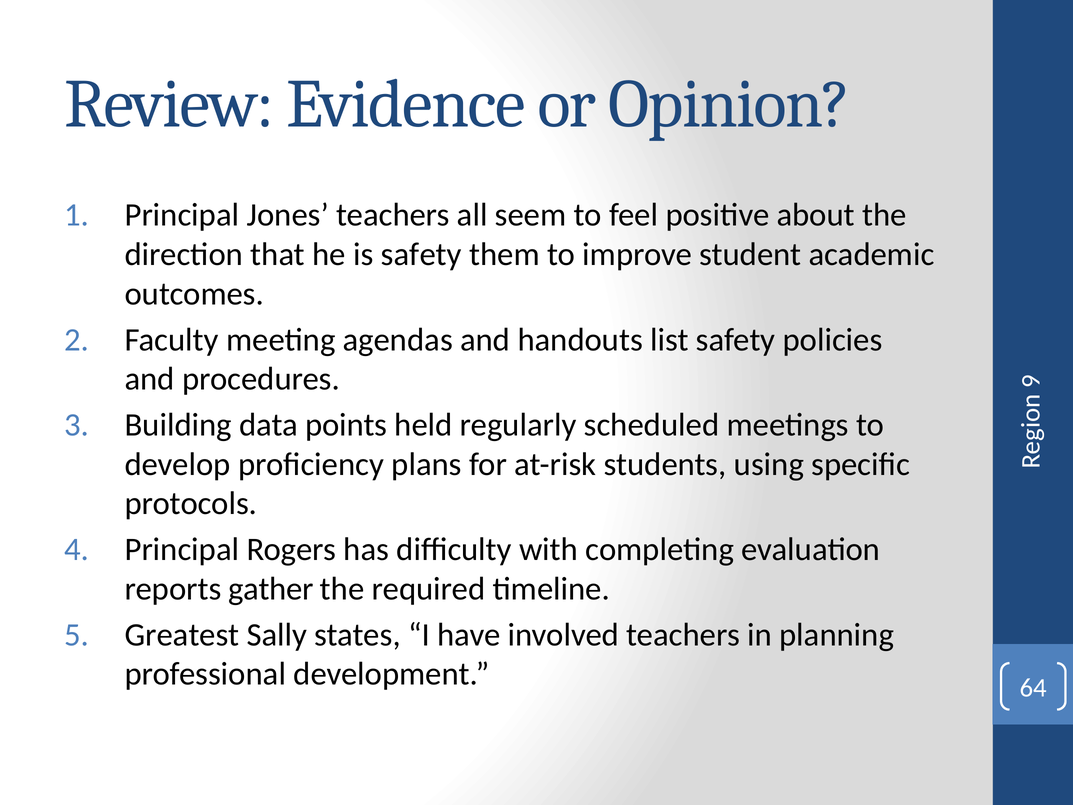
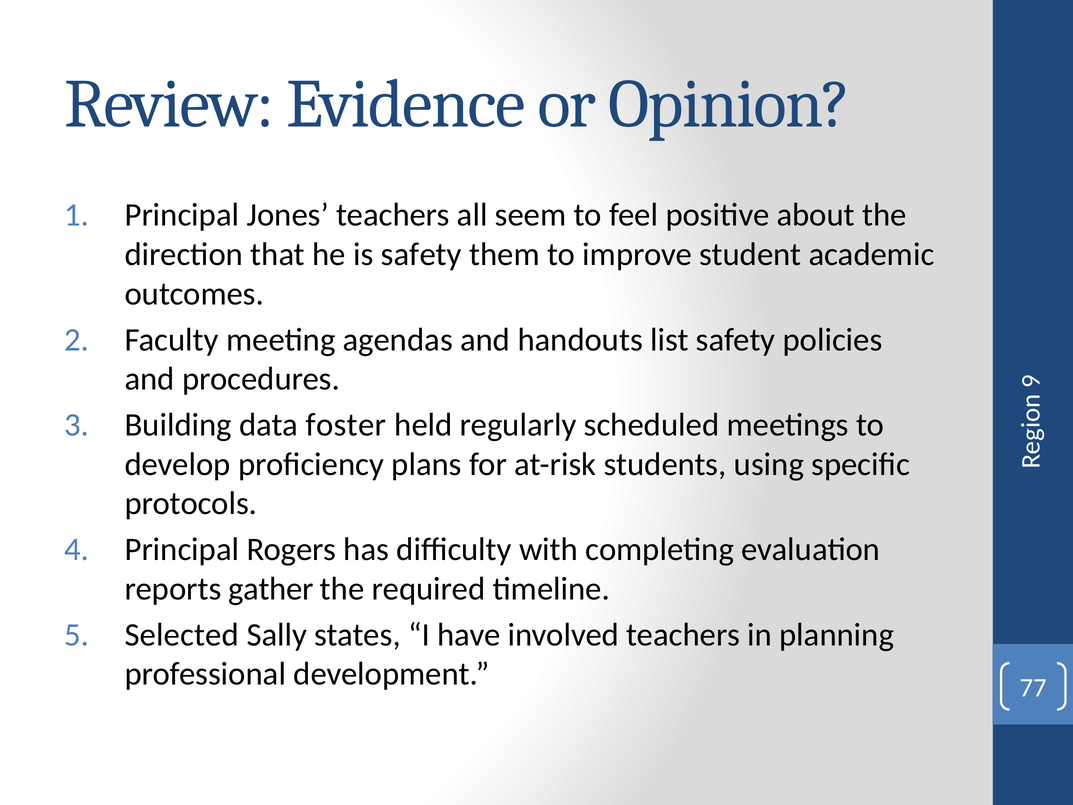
points: points -> foster (346, 425)
Greatest: Greatest -> Selected (182, 635)
64: 64 -> 77 (1033, 688)
